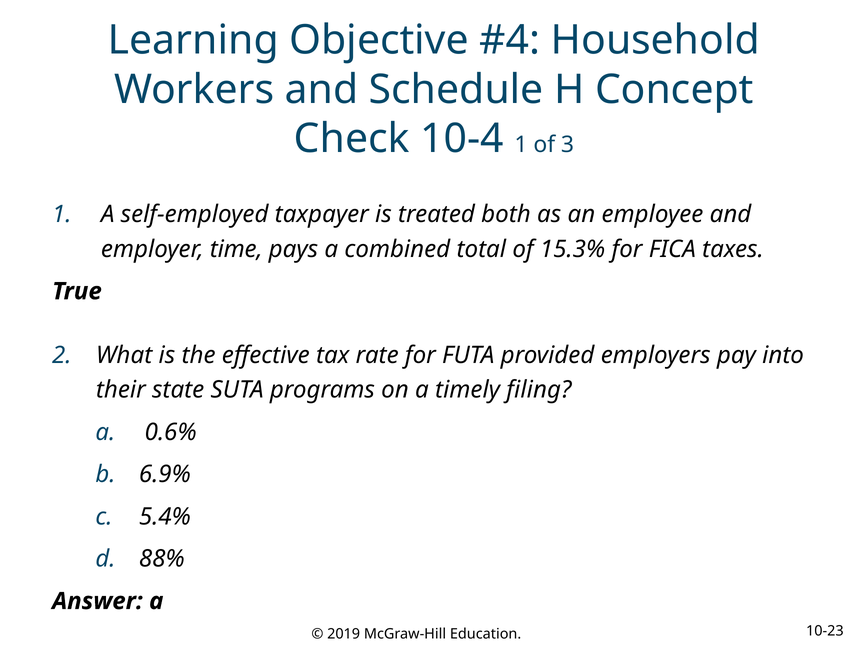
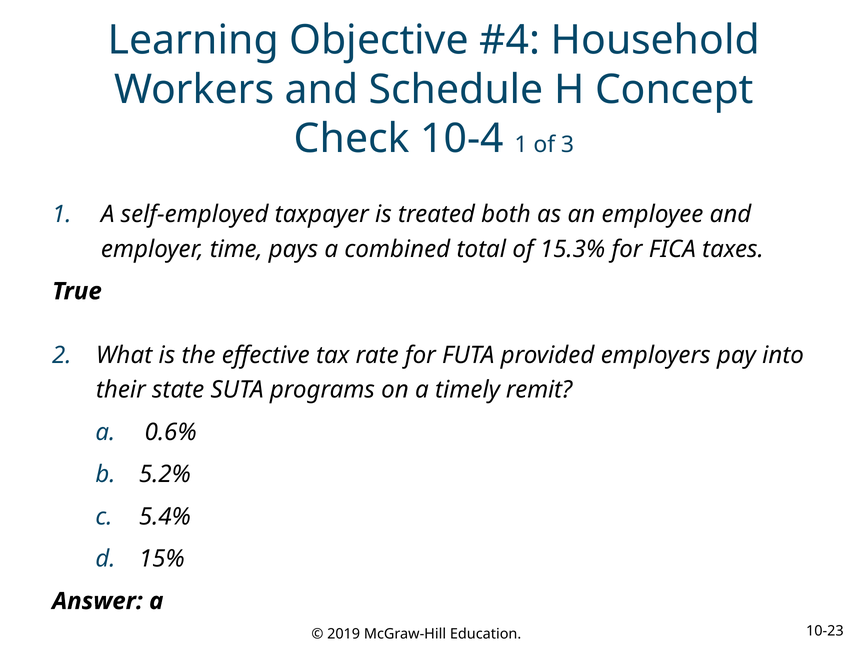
filing: filing -> remit (539, 390)
6.9%: 6.9% -> 5.2% (165, 474)
88%: 88% -> 15% (162, 559)
